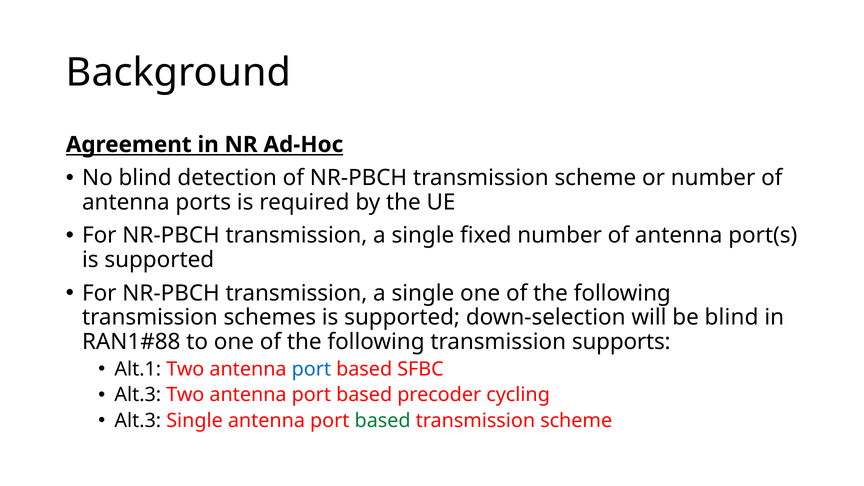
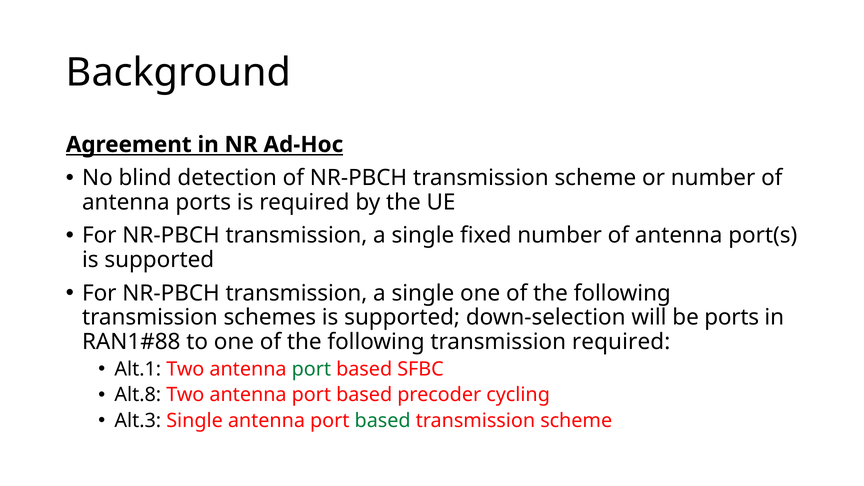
be blind: blind -> ports (732, 317)
transmission supports: supports -> required (621, 342)
port colour: blue -> green (311, 369)
Alt.3: Alt.3 -> Alt.8 (138, 395)
